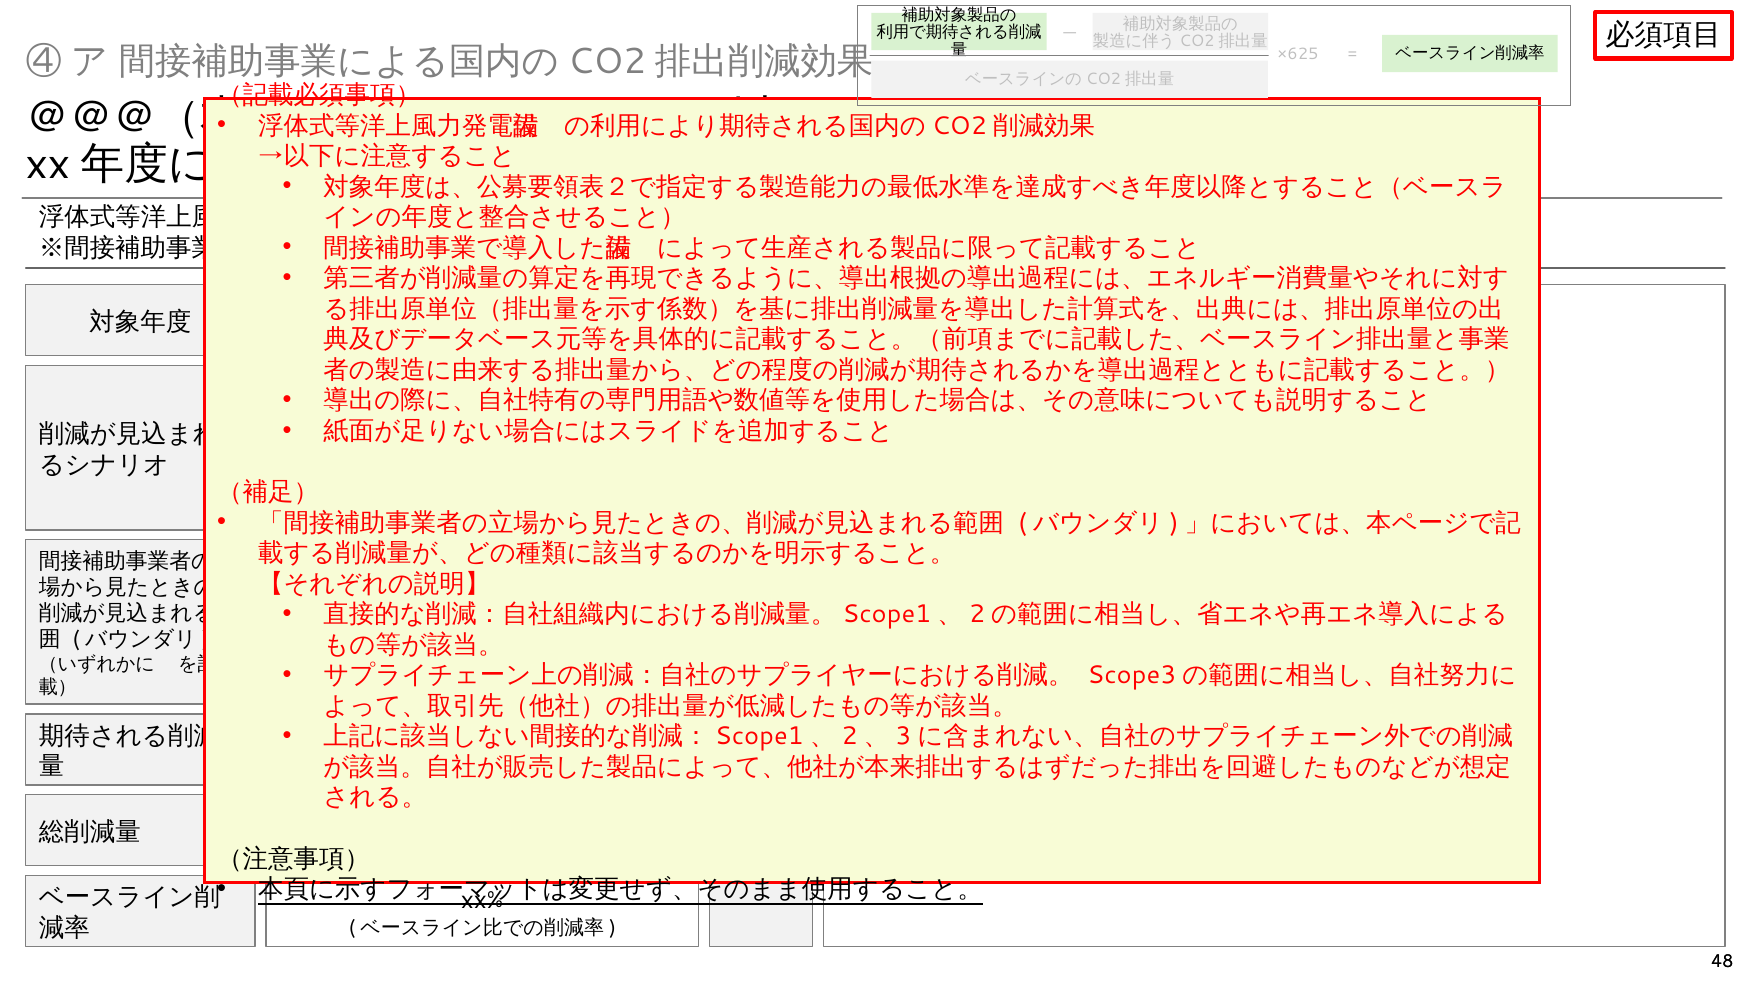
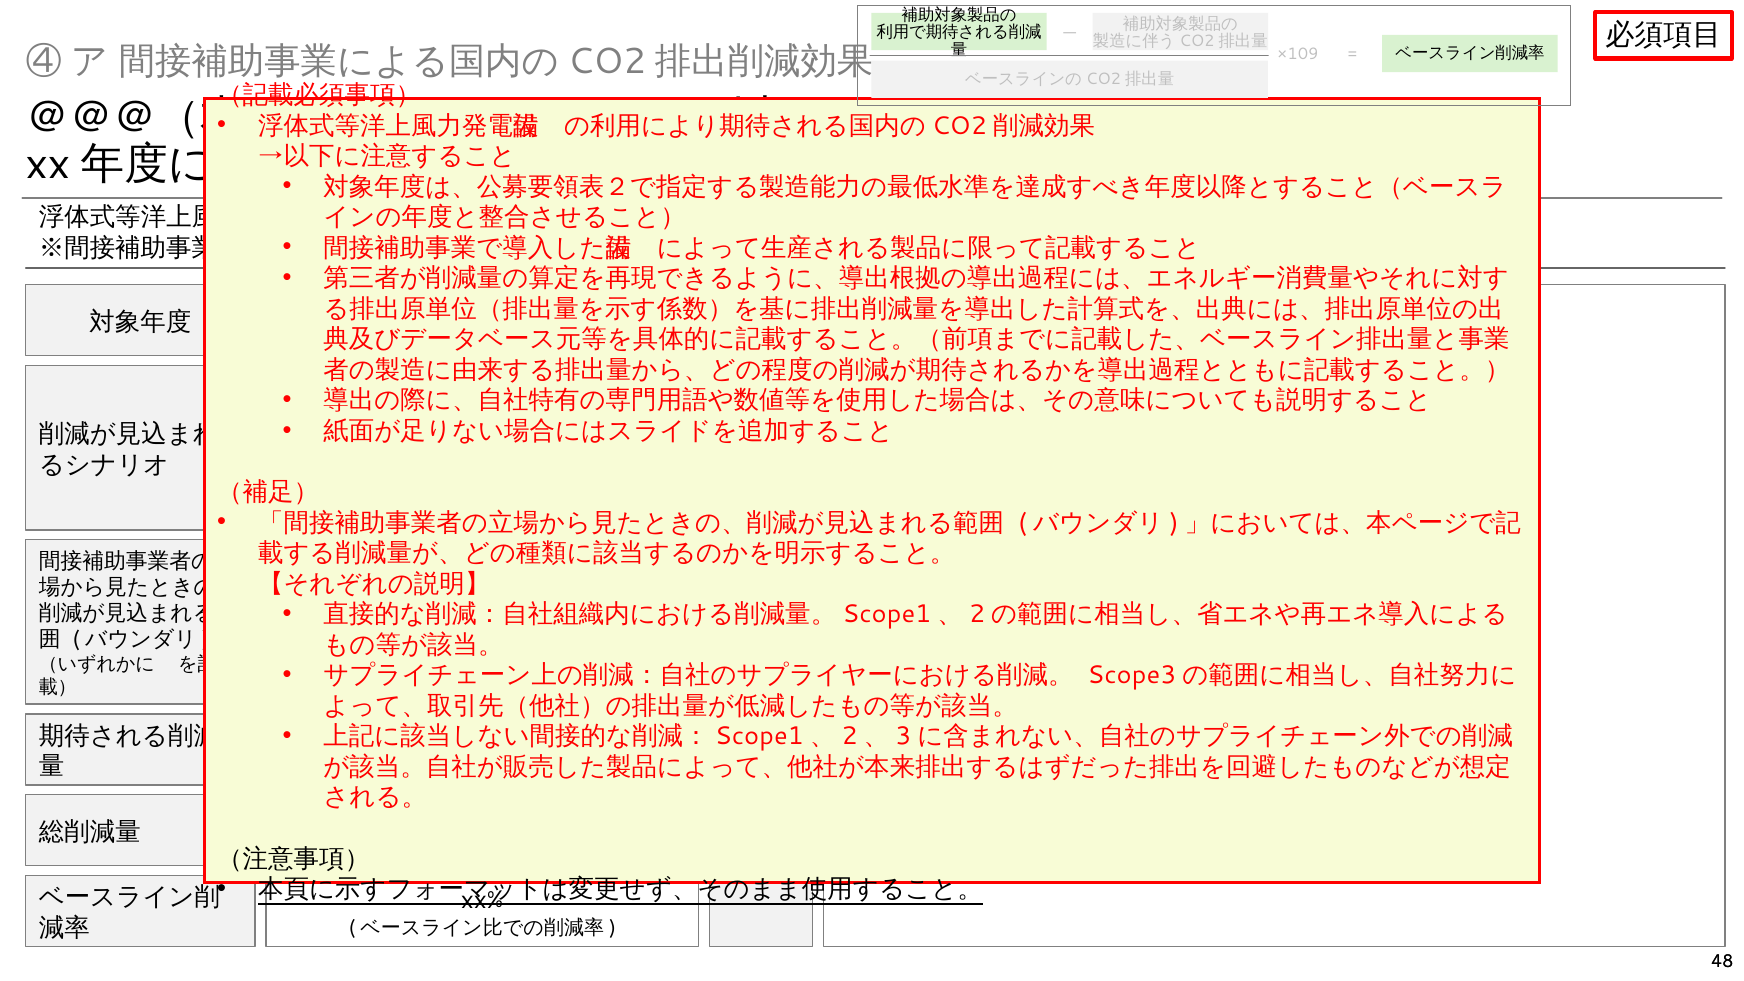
×625: ×625 -> ×109 (1298, 54)
